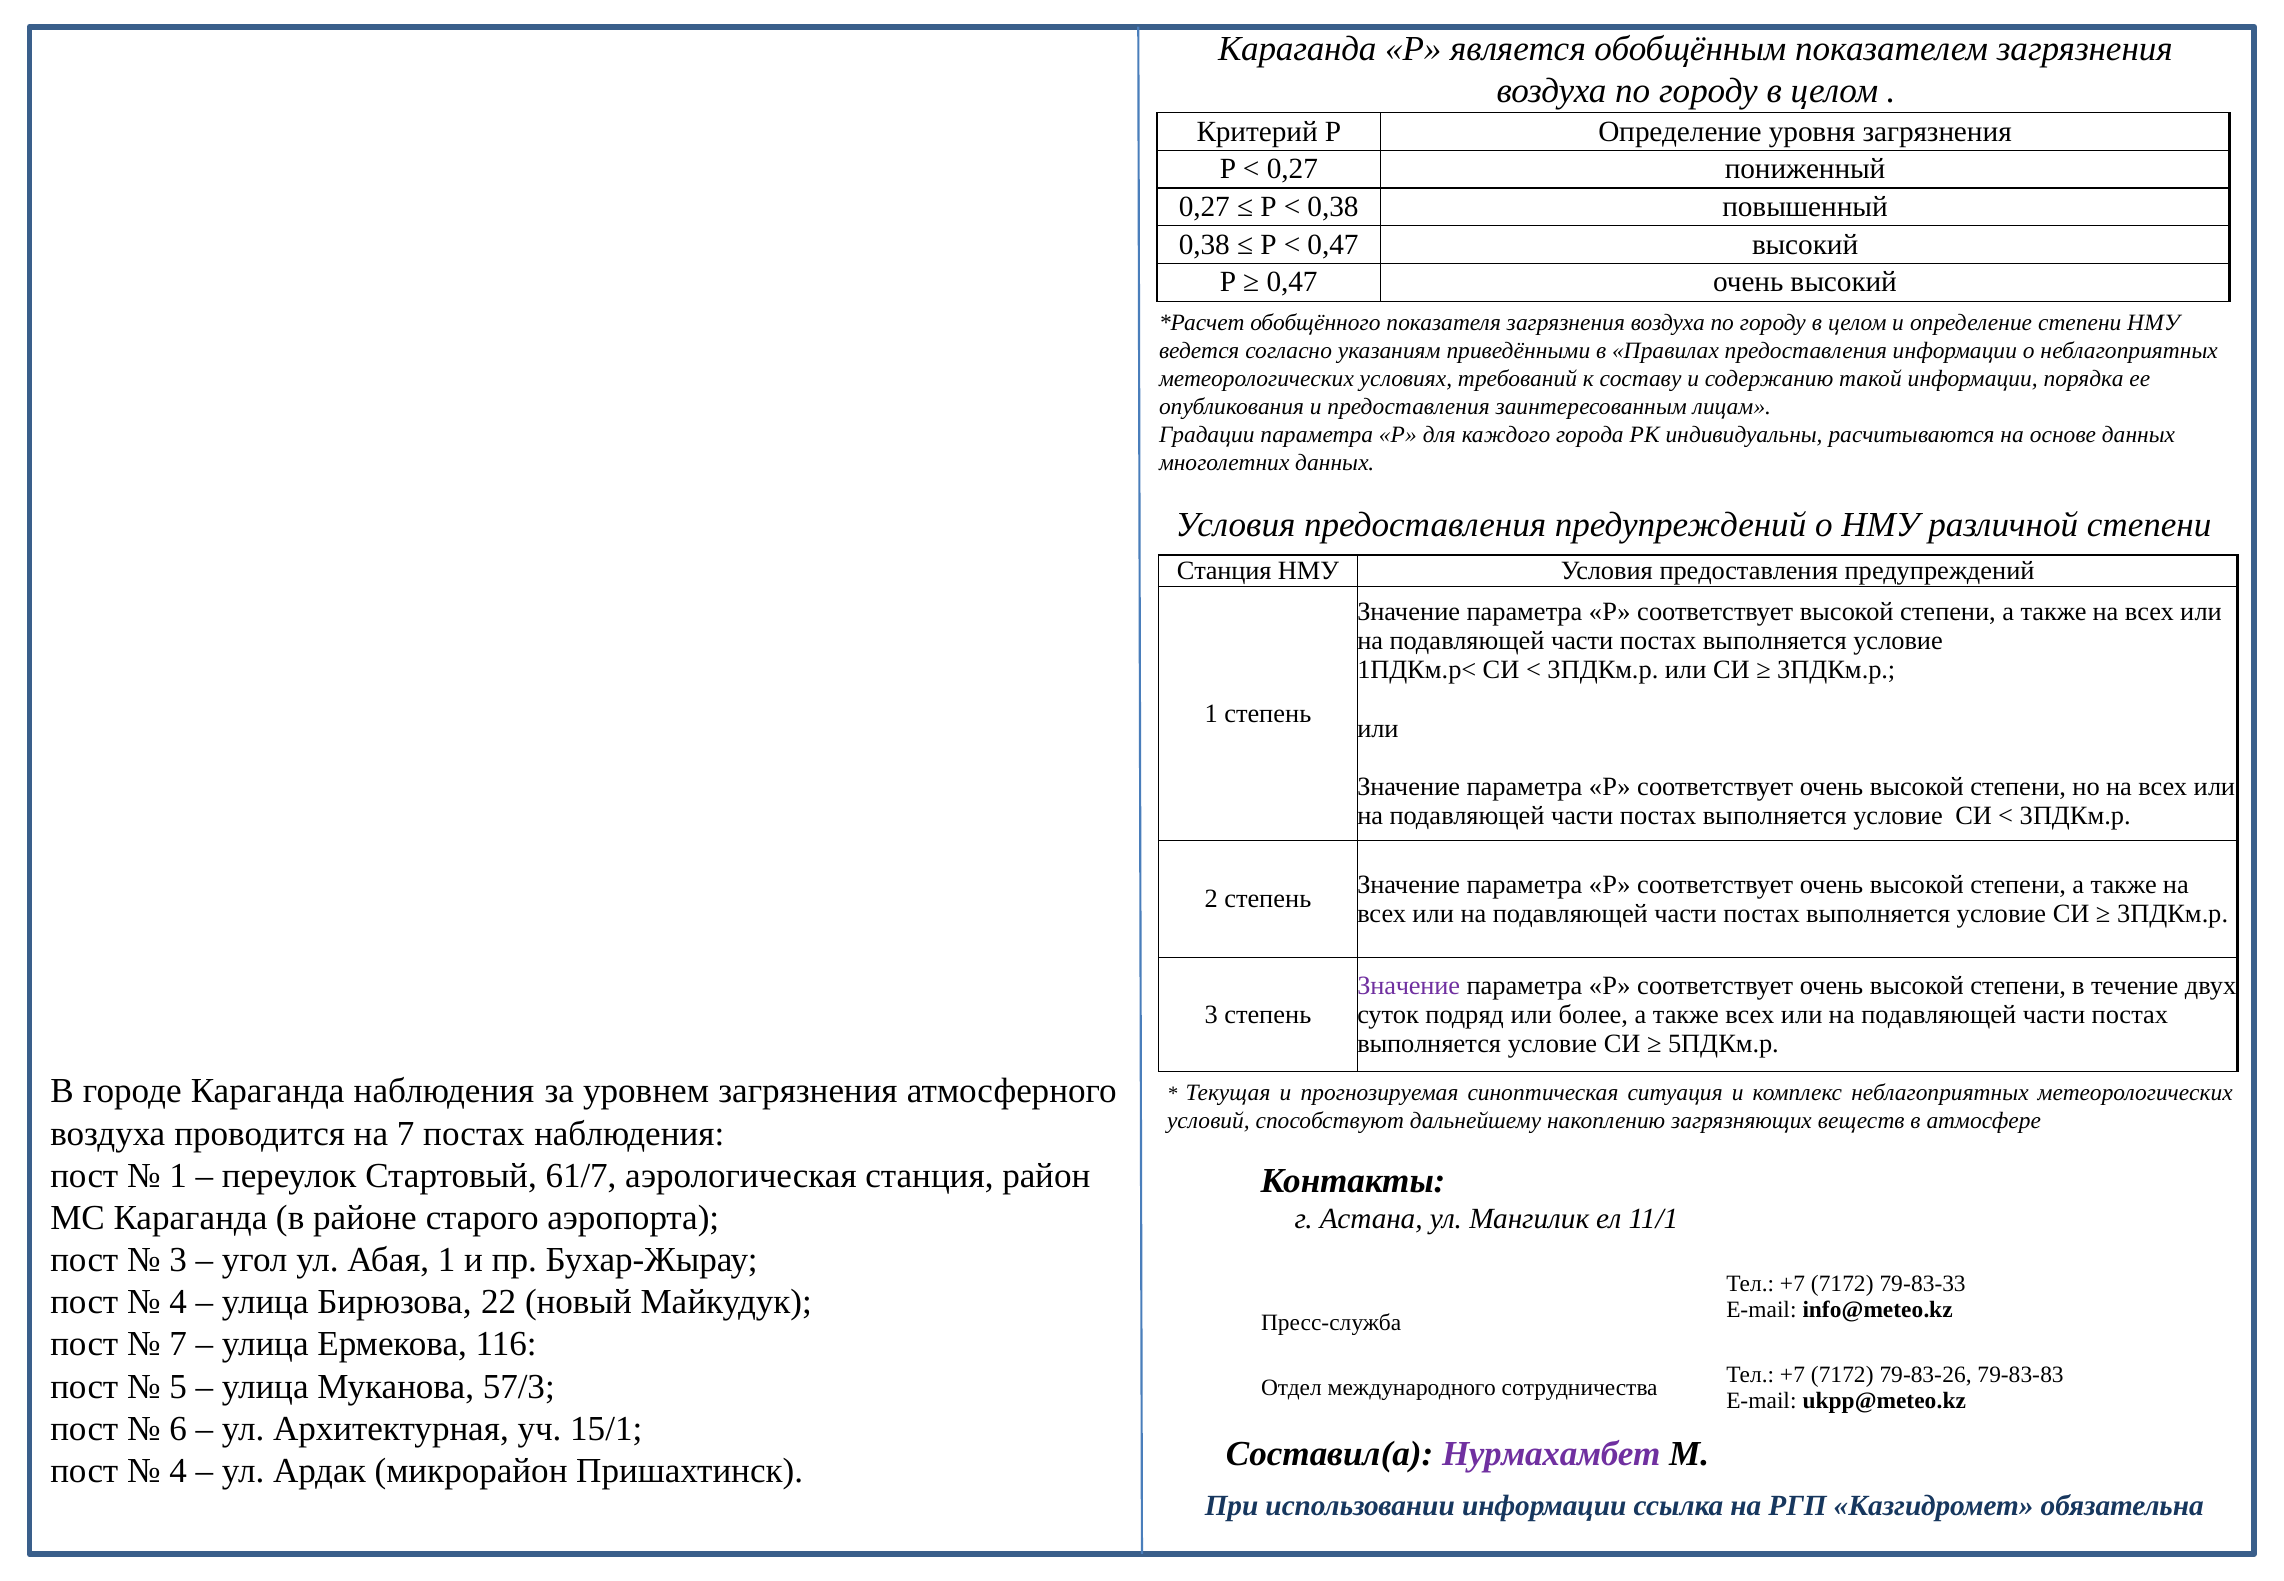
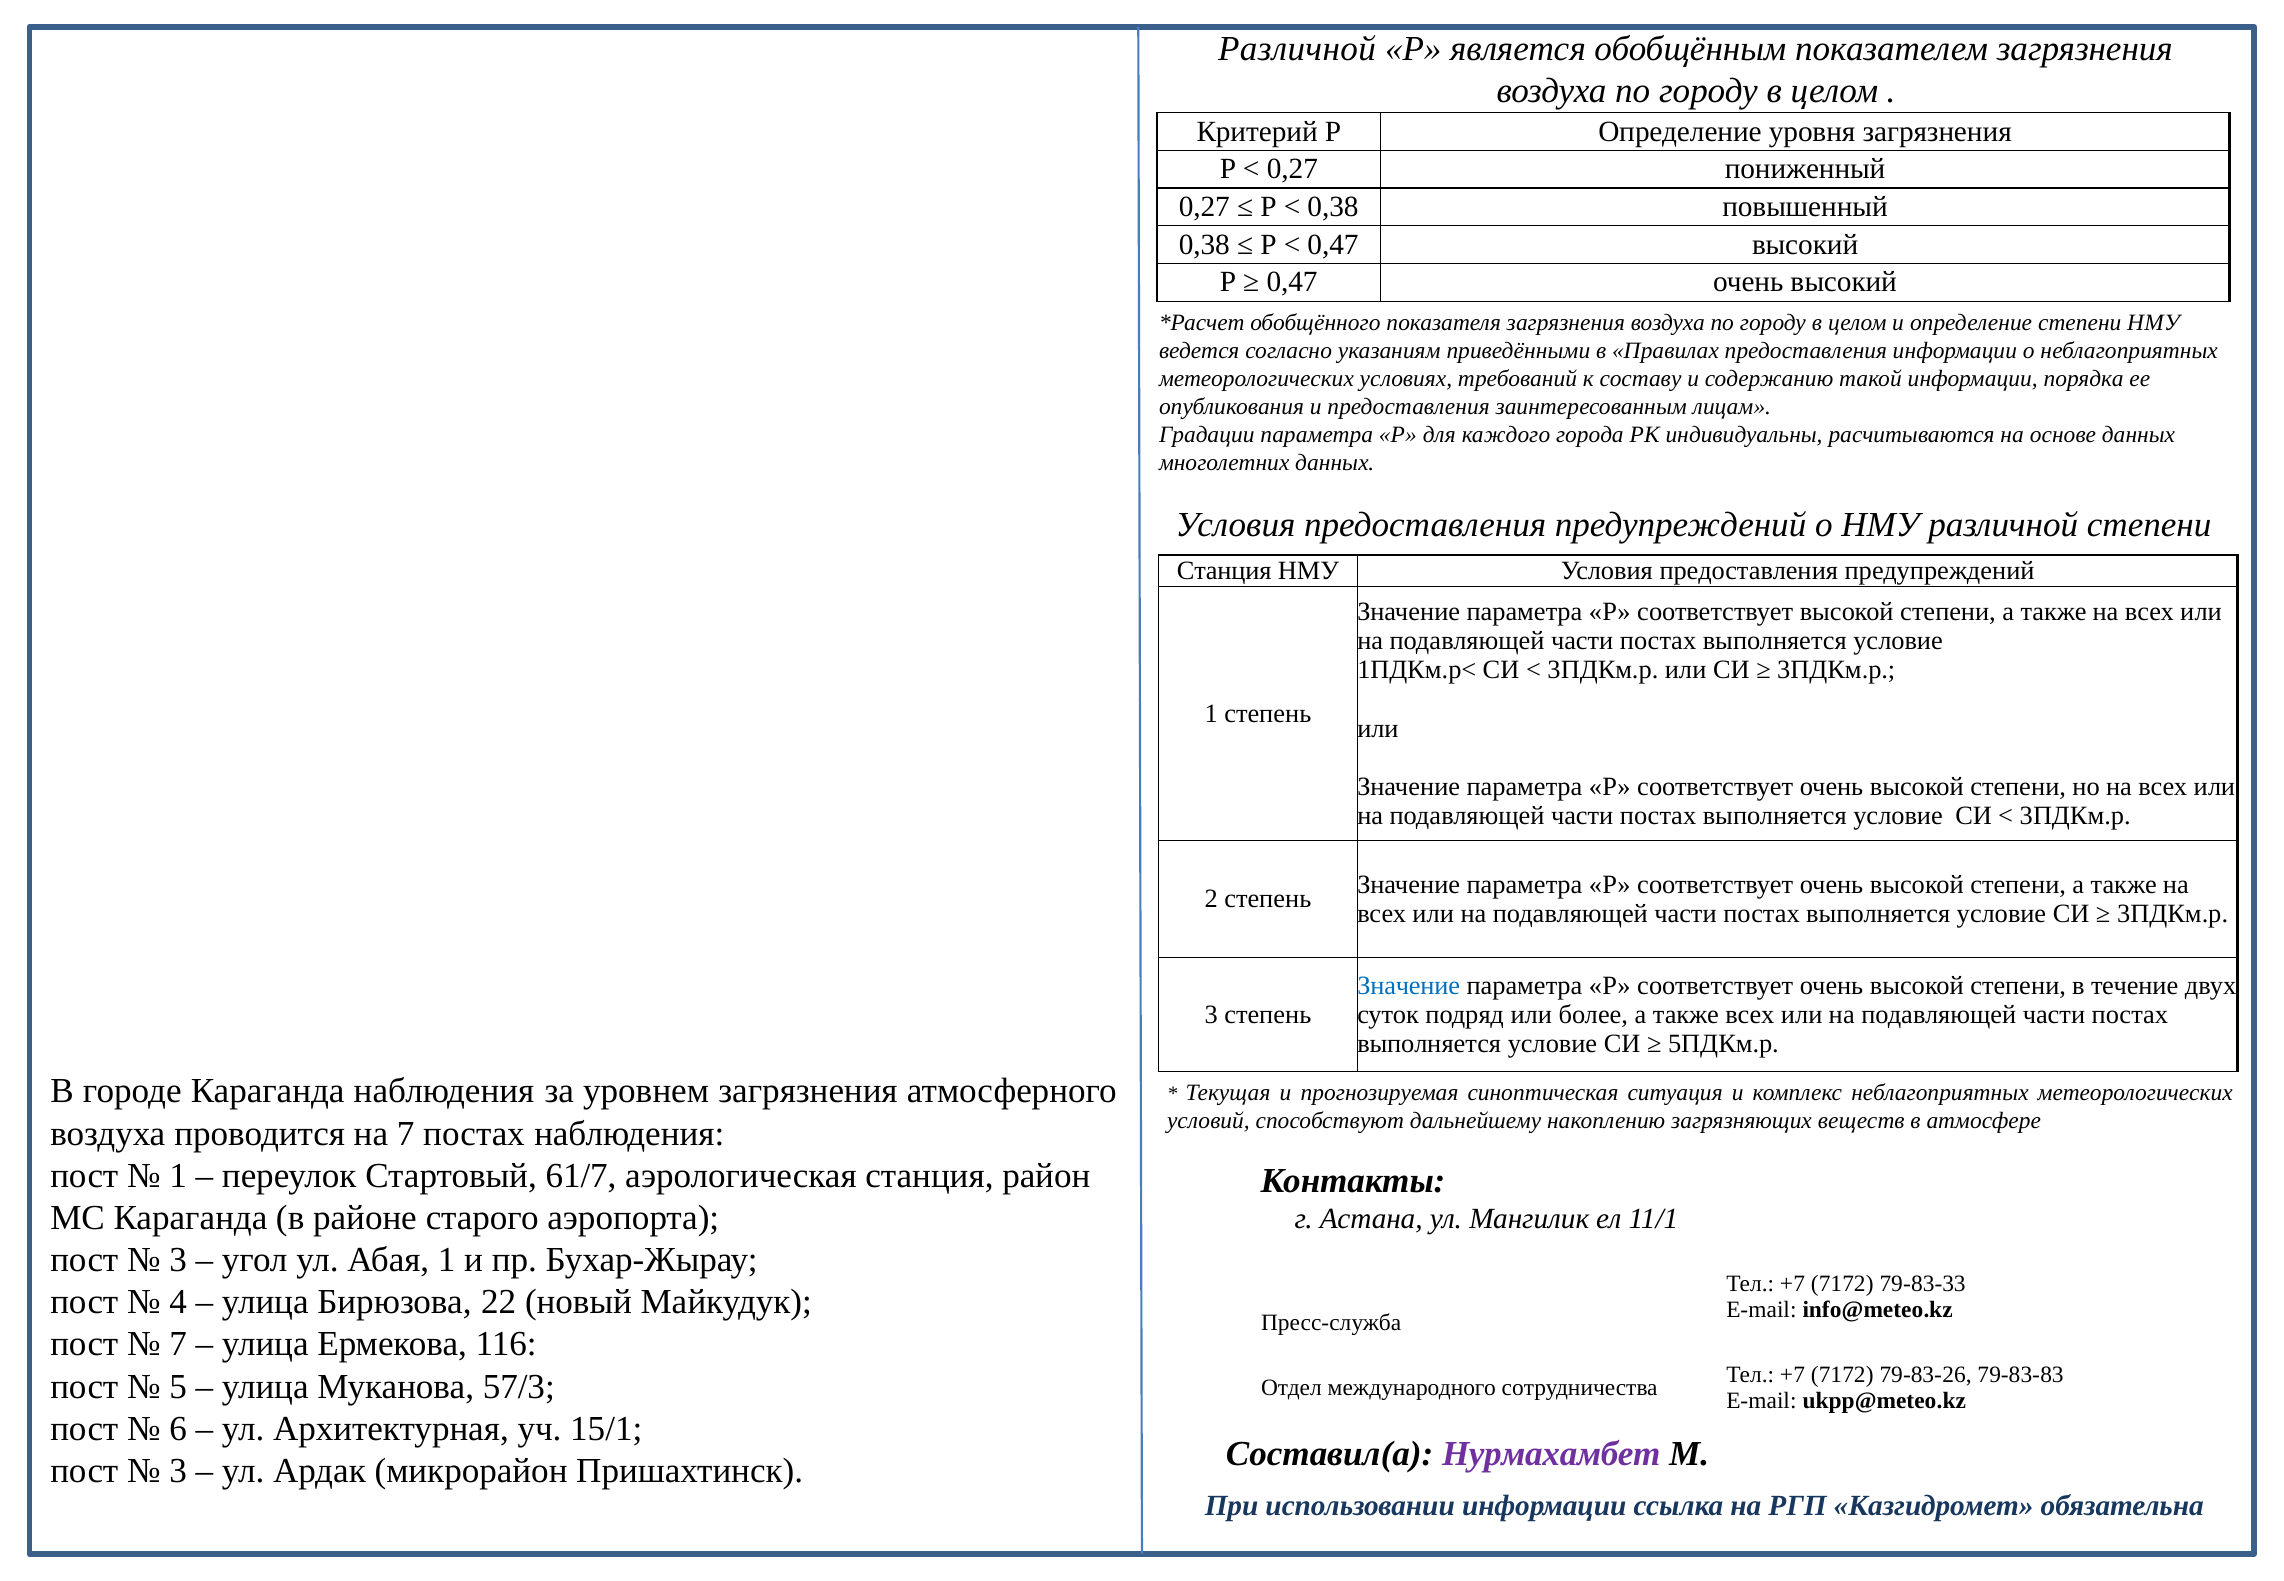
Караганда: Караганда -> Различной (1297, 48)
Значение colour: purple -> blue (1409, 986)
4: 4 -> 3 (178, 1471)
